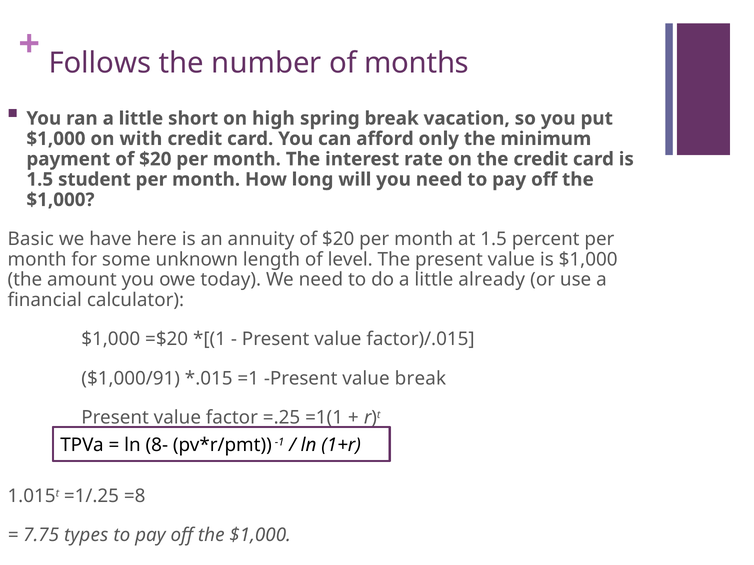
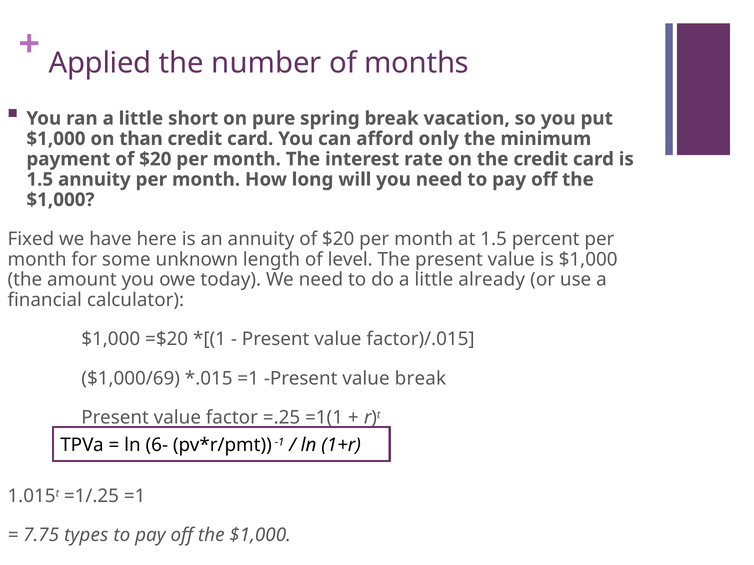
Follows: Follows -> Applied (100, 63)
high: high -> pure (274, 119)
with: with -> than (141, 139)
1.5 student: student -> annuity (94, 180)
Basic: Basic -> Fixed (31, 239)
$1,000/91: $1,000/91 -> $1,000/69 (131, 379)
8-: 8- -> 6- (157, 446)
=1/.25 =8: =8 -> =1 (135, 496)
